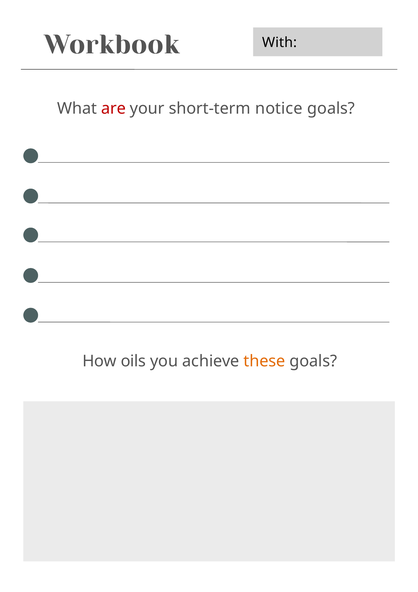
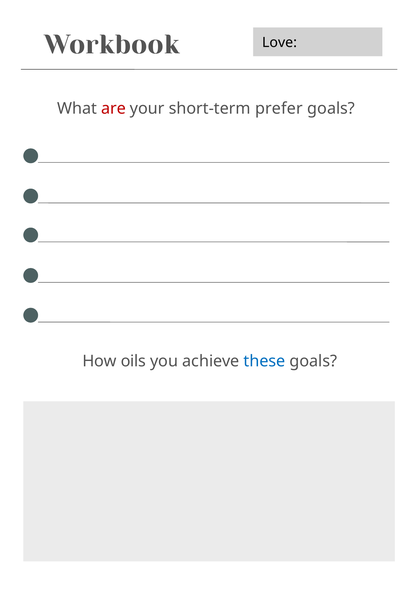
With: With -> Love (280, 43)
notice: notice -> prefer (279, 108)
these colour: orange -> blue (264, 361)
